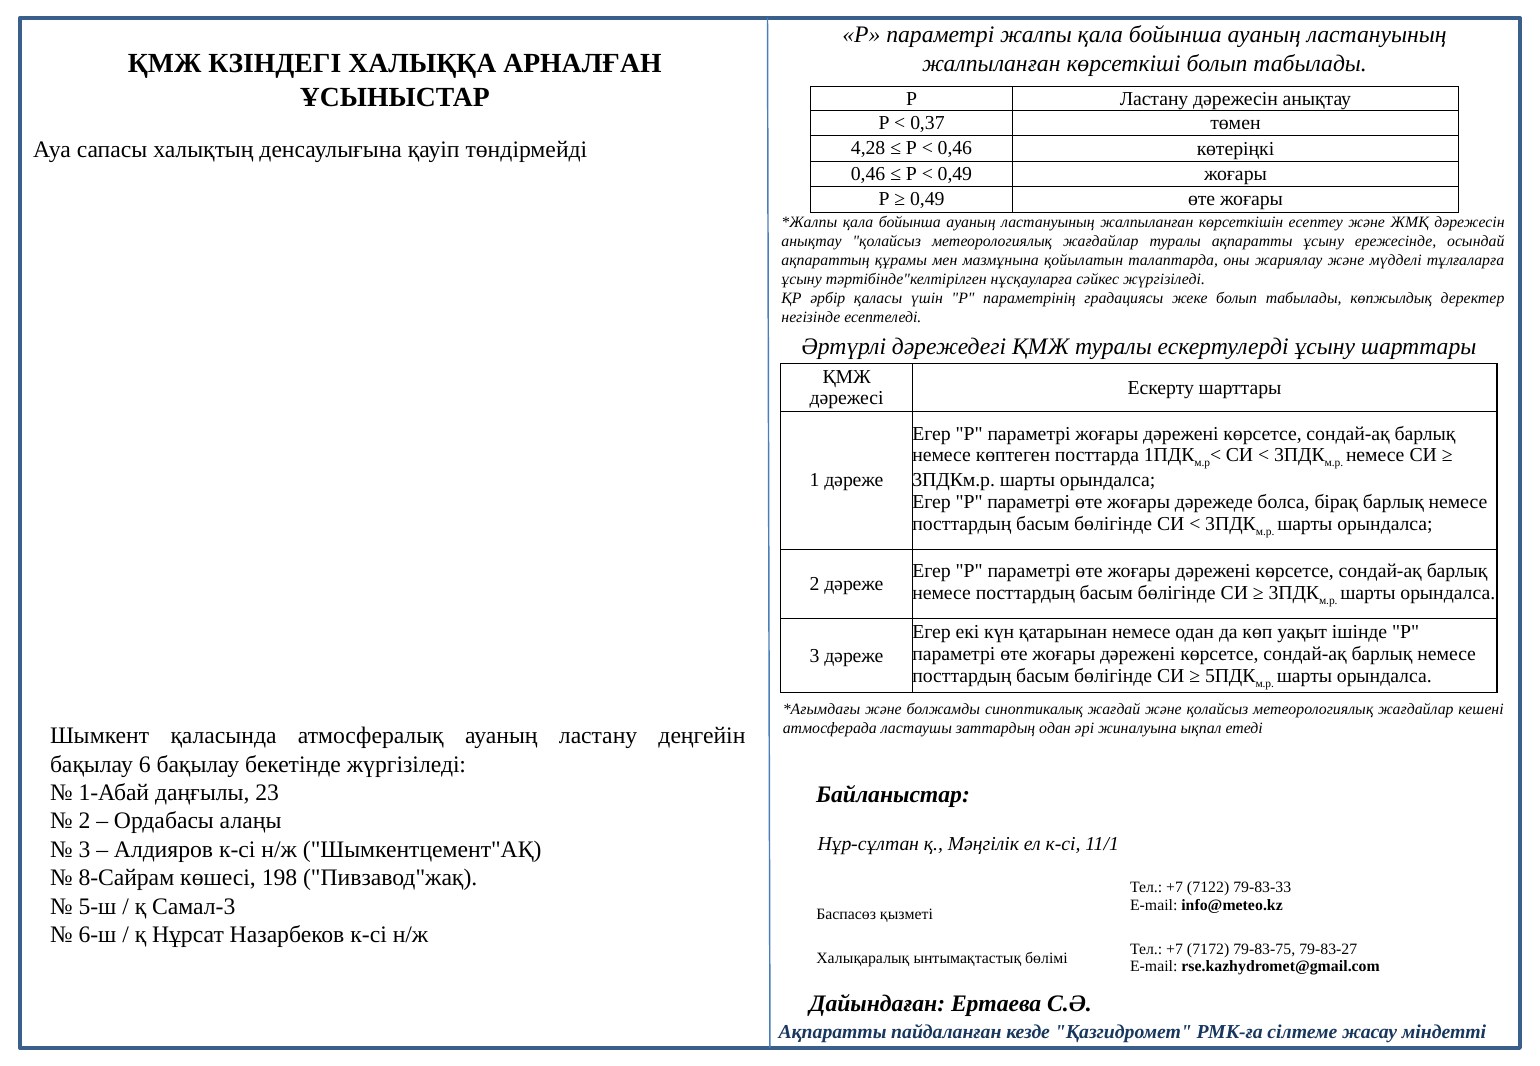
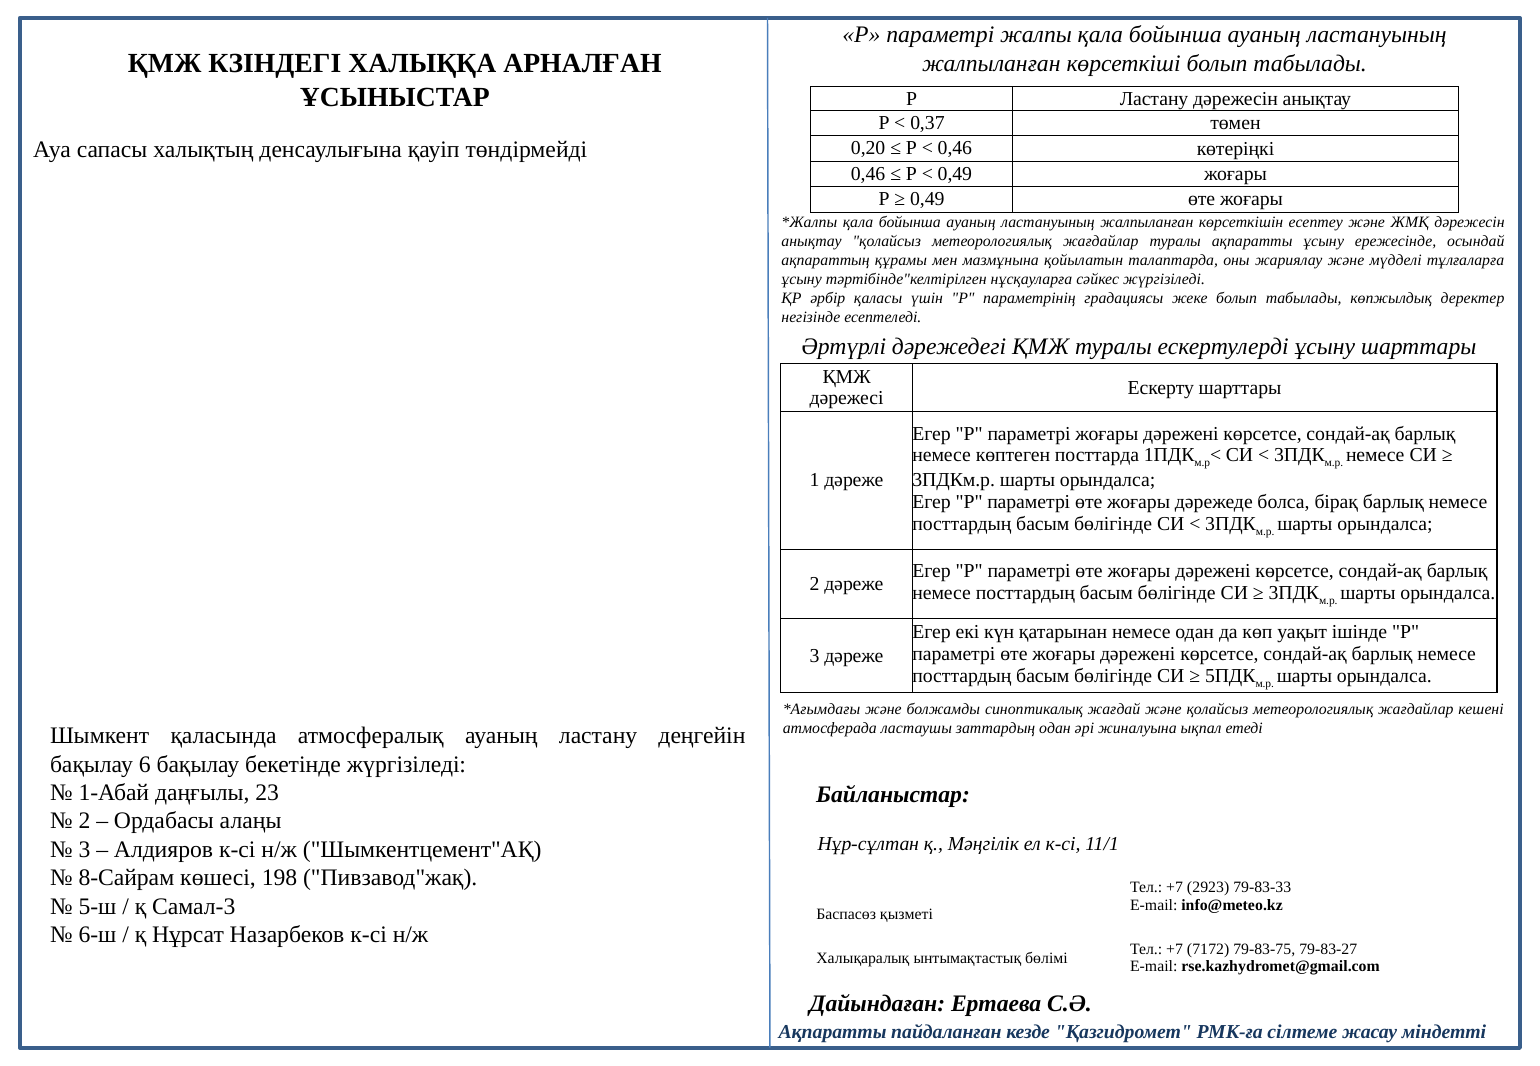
4,28: 4,28 -> 0,20 (868, 148)
7122: 7122 -> 2923 (1208, 888)
